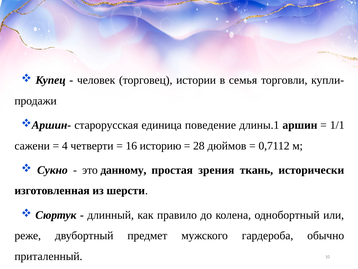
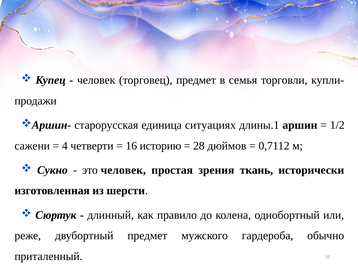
торговец истории: истории -> предмет (196, 80)
поведение: поведение -> ситуациях (210, 125)
1/1: 1/1 -> 1/2 (337, 125)
это данному: данному -> человек (123, 170)
